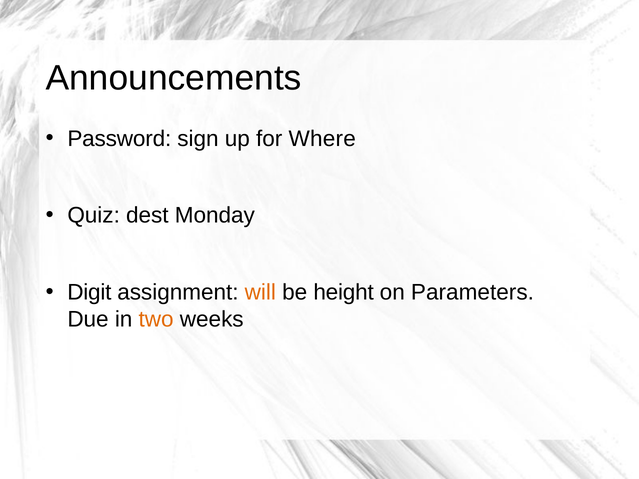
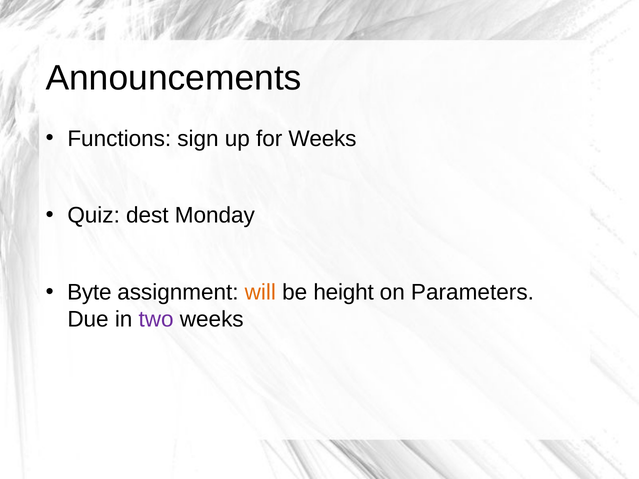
Password: Password -> Functions (119, 139)
for Where: Where -> Weeks (322, 139)
Digit: Digit -> Byte (89, 292)
two colour: orange -> purple (156, 320)
